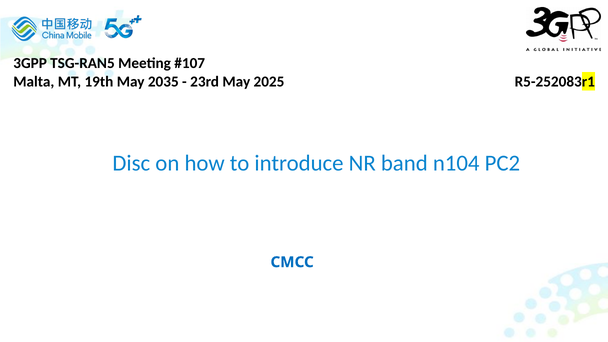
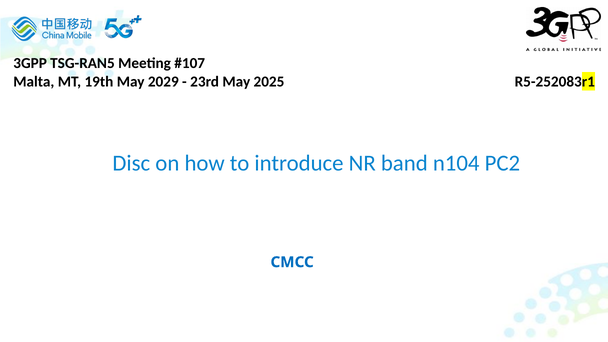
2035: 2035 -> 2029 (163, 82)
